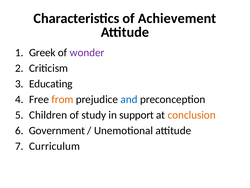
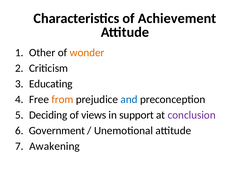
Greek: Greek -> Other (42, 52)
wonder colour: purple -> orange (87, 52)
Children: Children -> Deciding (48, 115)
study: study -> views (94, 115)
conclusion colour: orange -> purple (192, 115)
Curriculum: Curriculum -> Awakening (55, 146)
